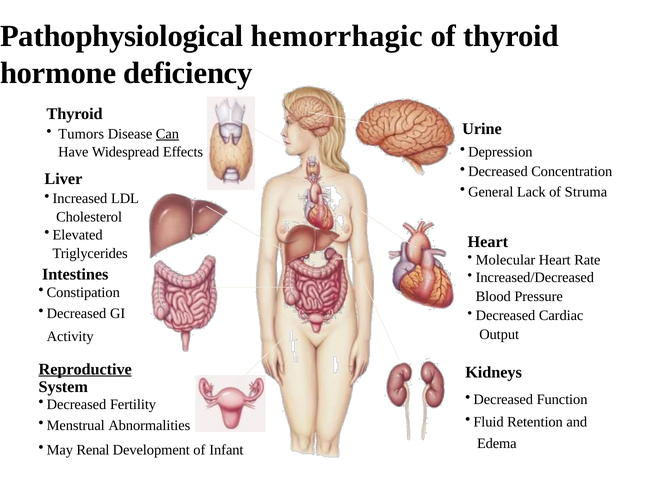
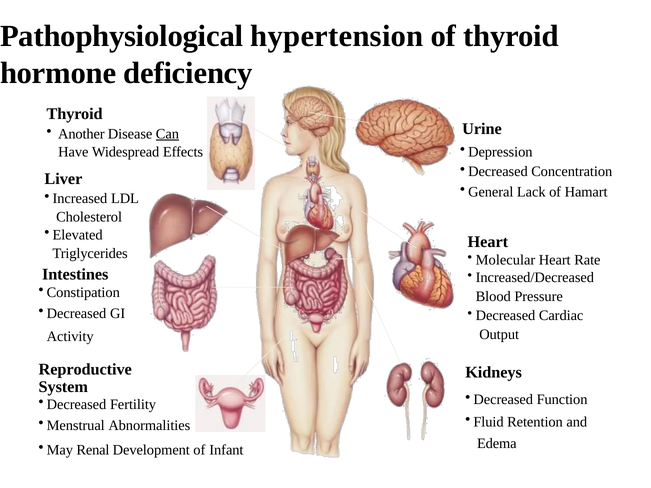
hemorrhagic: hemorrhagic -> hypertension (337, 36)
Tumors: Tumors -> Another (81, 134)
Struma: Struma -> Hamart (586, 192)
Reproductive underline: present -> none (85, 369)
